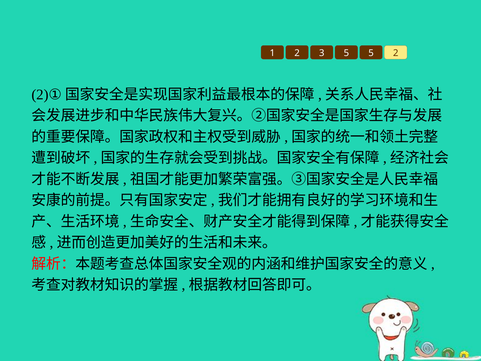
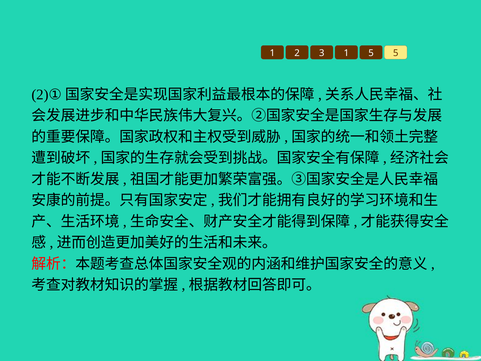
3 5: 5 -> 1 (346, 53)
5 2: 2 -> 5 (396, 53)
